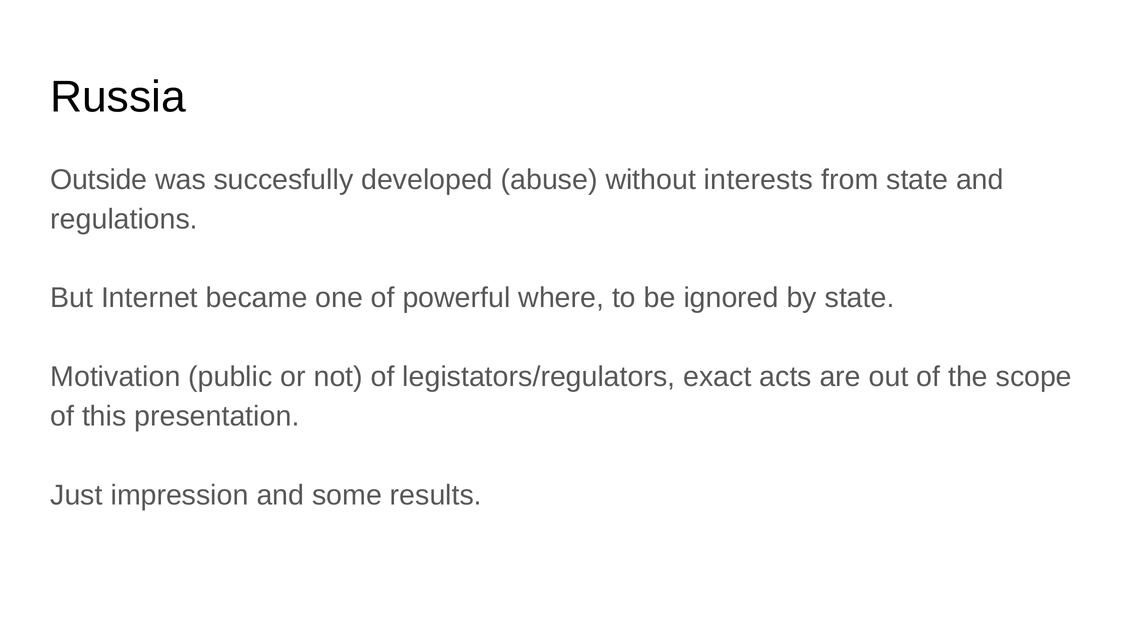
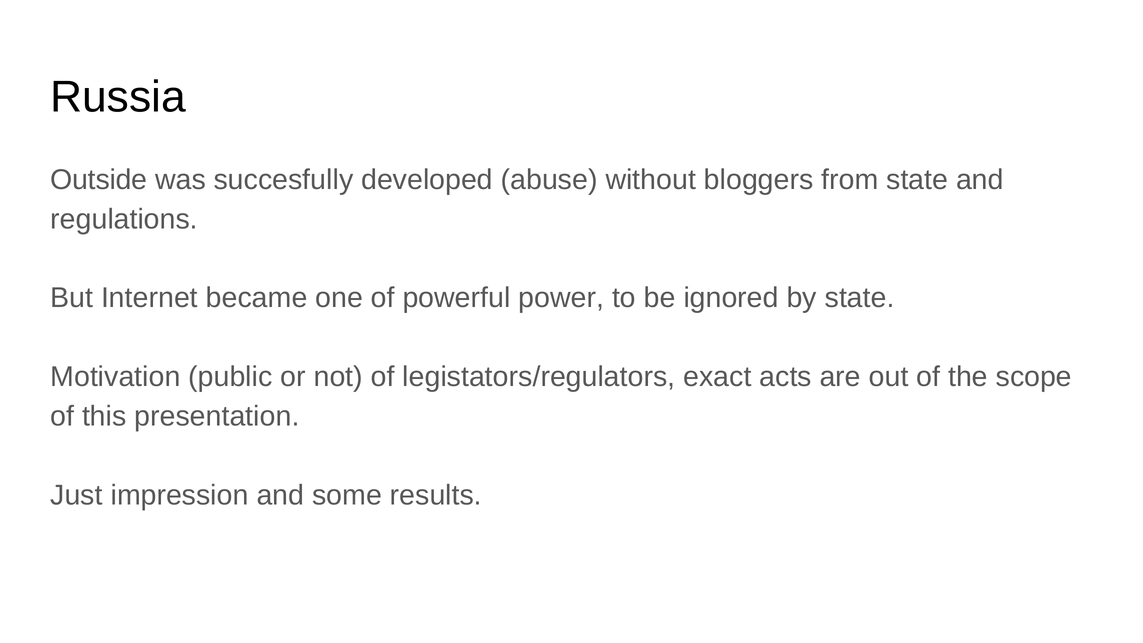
interests: interests -> bloggers (759, 180)
where: where -> power (561, 298)
